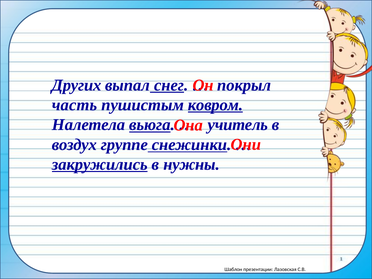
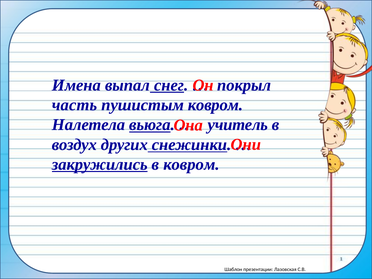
Других: Других -> Имена (76, 85)
ковром underline: present -> none (215, 105)
группе: группе -> других (124, 145)
в нужны: нужны -> ковром (191, 164)
